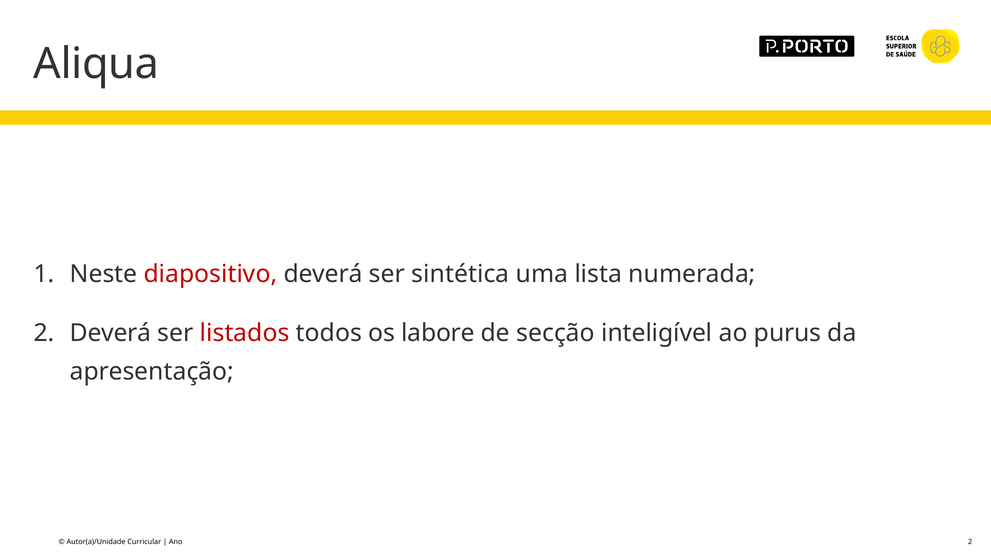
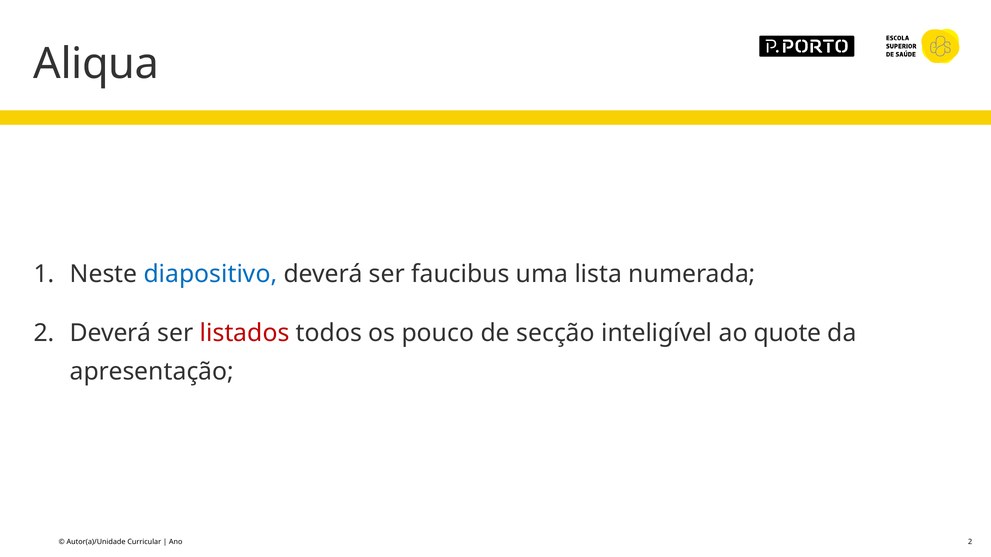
diapositivo colour: red -> blue (210, 274)
sintética: sintética -> faucibus (460, 274)
labore: labore -> pouco (438, 333)
purus: purus -> quote (788, 333)
